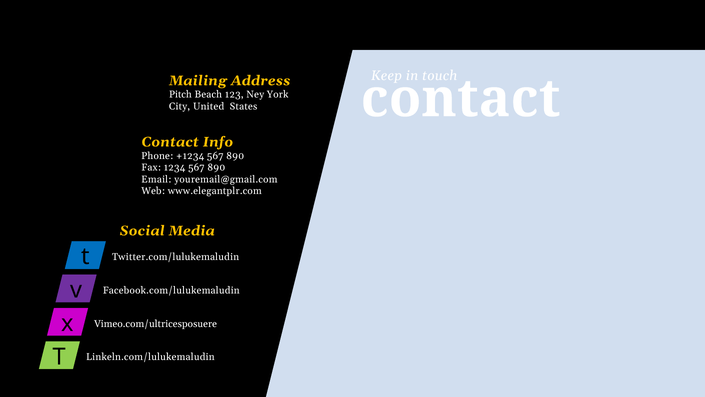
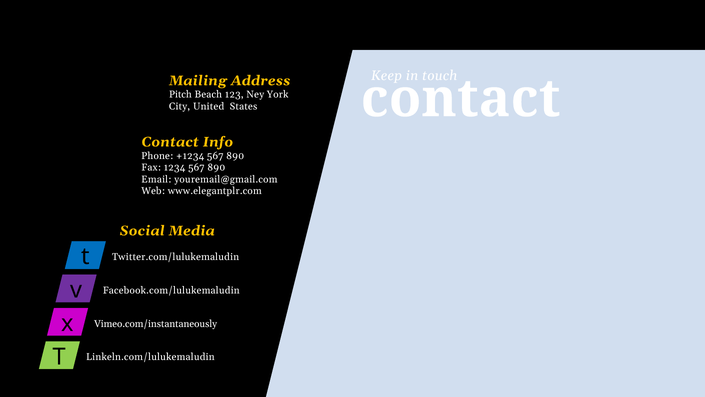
Vimeo.com/ultricesposuere: Vimeo.com/ultricesposuere -> Vimeo.com/instantaneously (156, 324)
